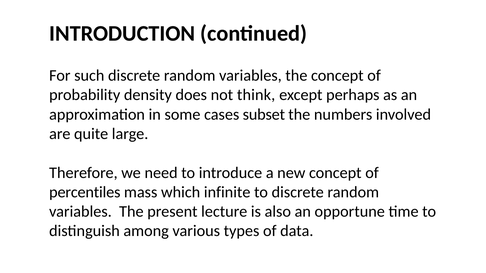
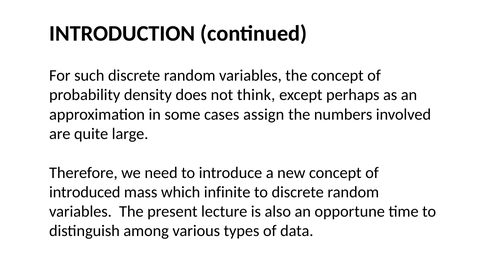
subset: subset -> assign (264, 115)
percentiles: percentiles -> introduced (85, 192)
